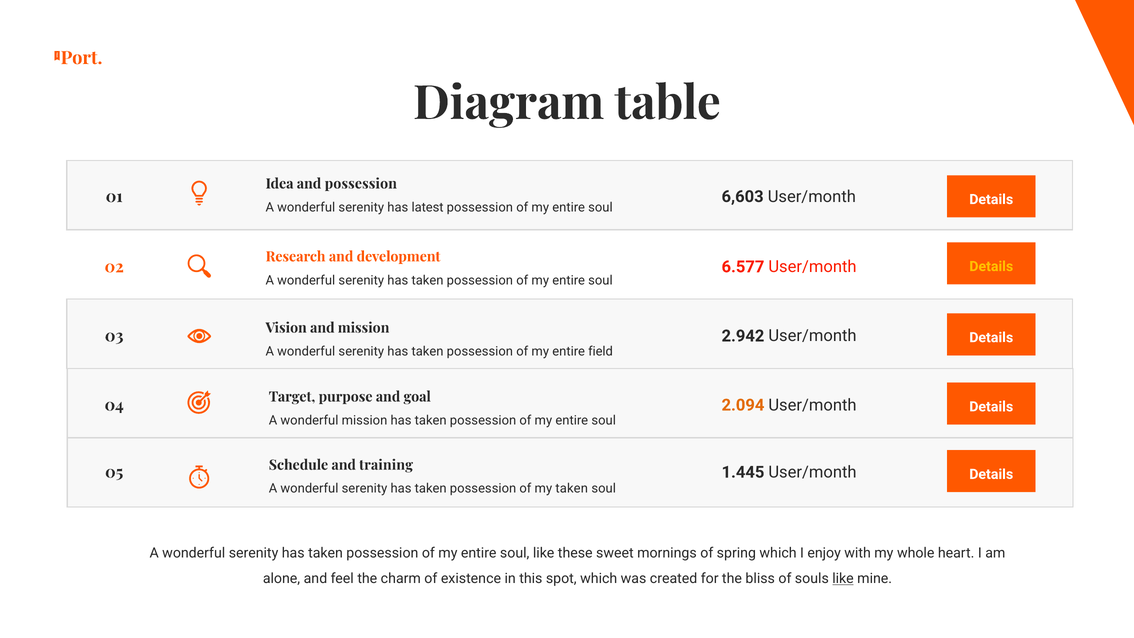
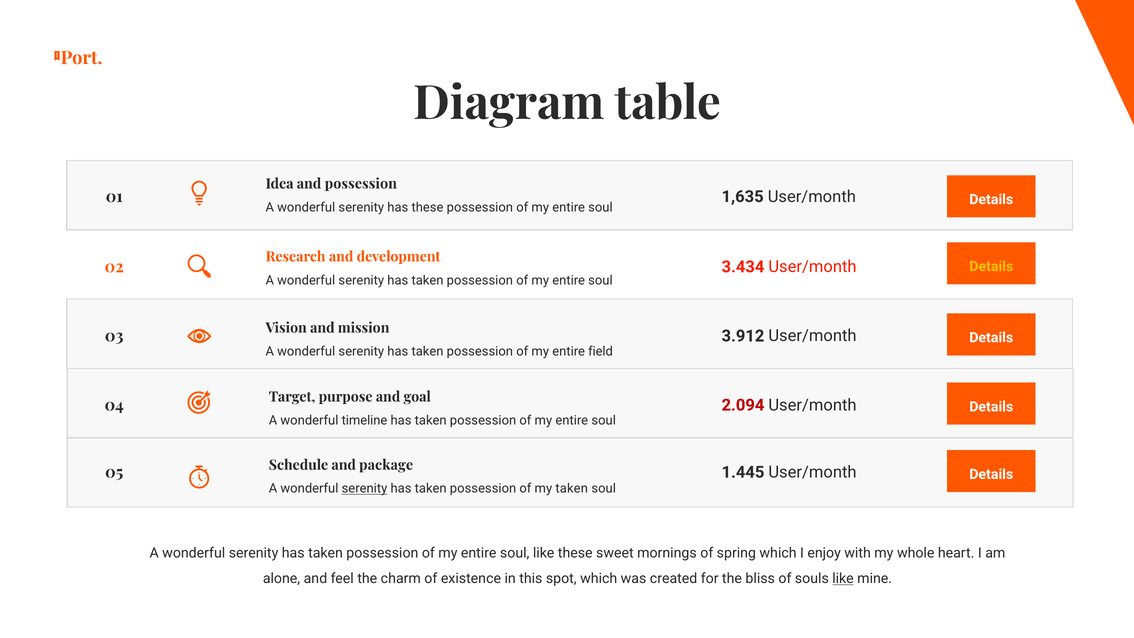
6,603: 6,603 -> 1,635 (743, 197)
has latest: latest -> these (428, 207)
6.577: 6.577 -> 3.434 (743, 267)
2.942: 2.942 -> 3.912 (743, 336)
2.094 colour: orange -> red (743, 405)
wonderful mission: mission -> timeline (365, 420)
training: training -> package (386, 465)
serenity underline: none -> present (364, 488)
